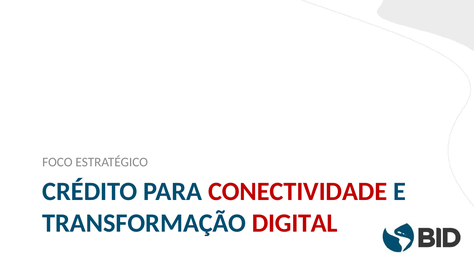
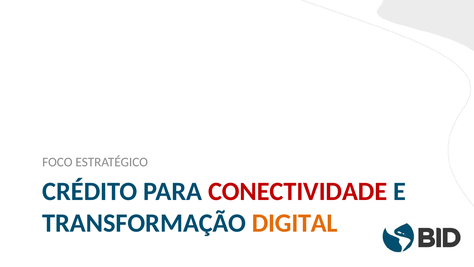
DIGITAL colour: red -> orange (295, 223)
